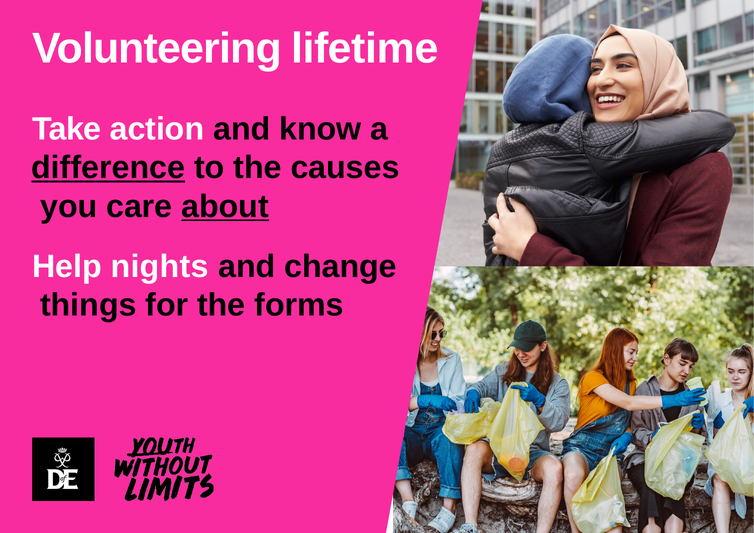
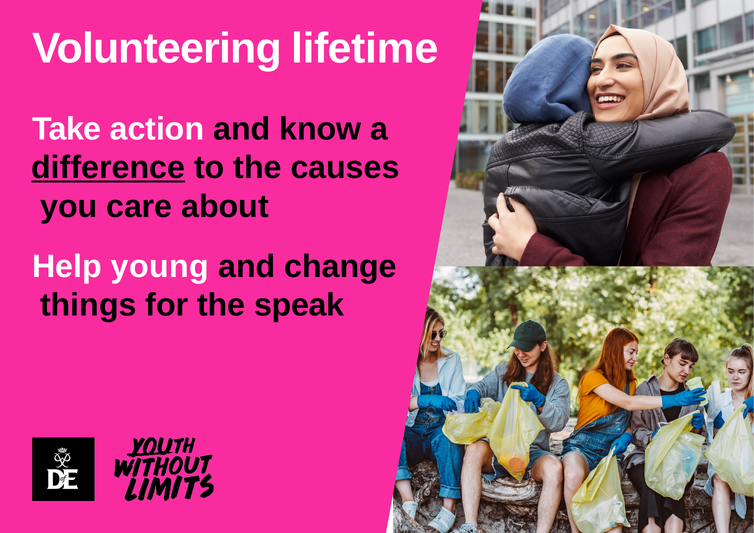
about underline: present -> none (225, 206)
nights: nights -> young (160, 266)
forms: forms -> speak (299, 305)
